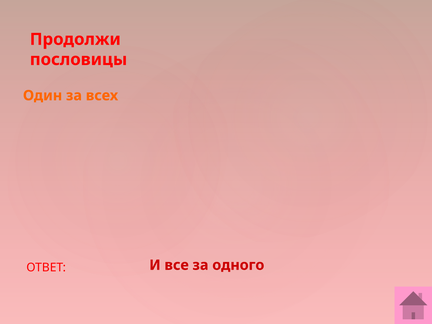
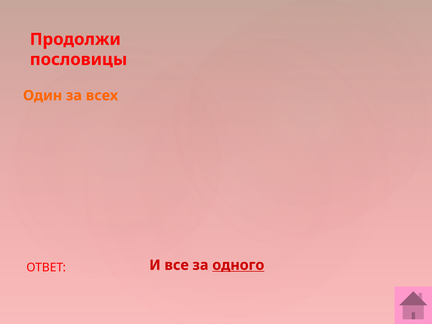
одного underline: none -> present (238, 265)
